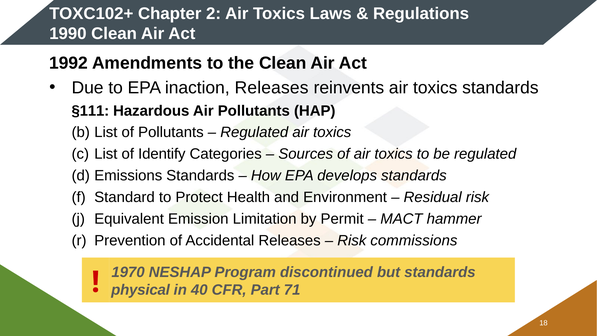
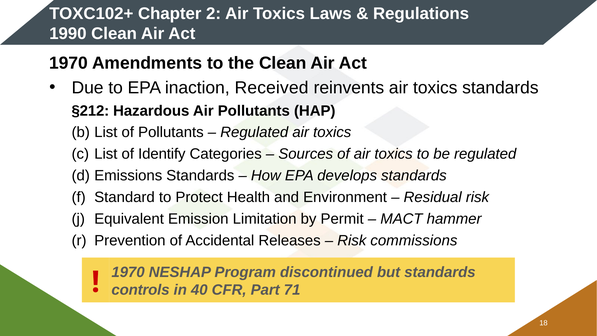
1992: 1992 -> 1970 (69, 63)
inaction Releases: Releases -> Received (272, 88)
§111: §111 -> §212 (90, 111)
physical: physical -> controls (141, 290)
